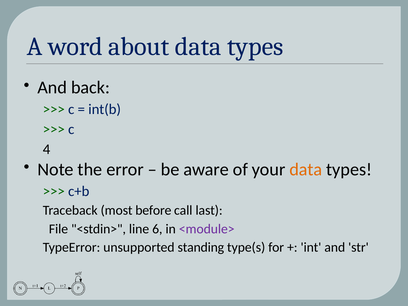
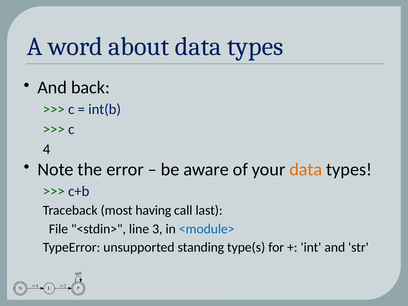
before: before -> having (153, 210)
6: 6 -> 3 (157, 229)
<module> colour: purple -> blue (207, 229)
